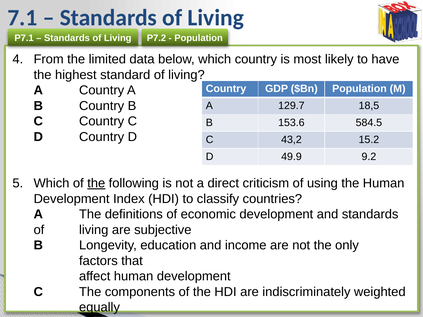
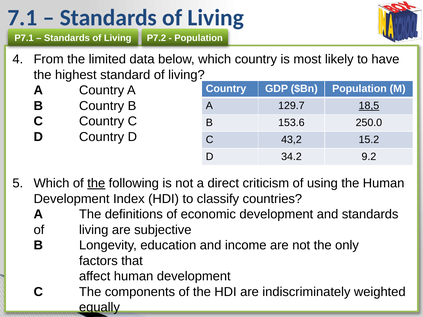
18,5 underline: none -> present (369, 106)
584.5: 584.5 -> 250.0 (369, 123)
49.9: 49.9 -> 34.2 (291, 157)
